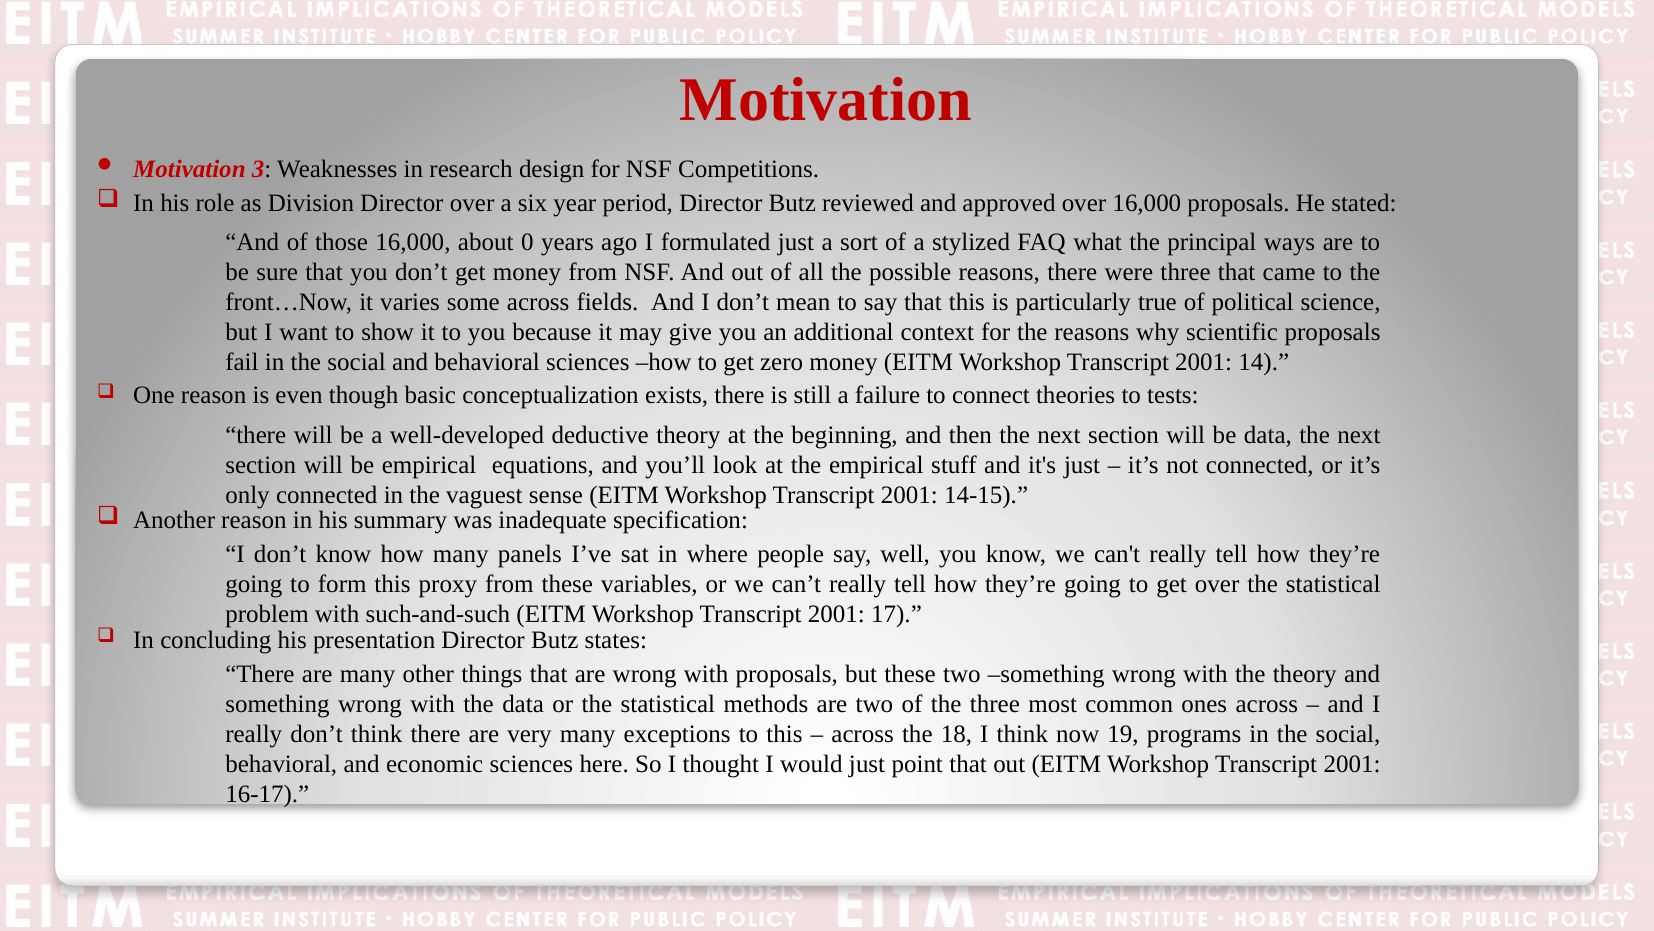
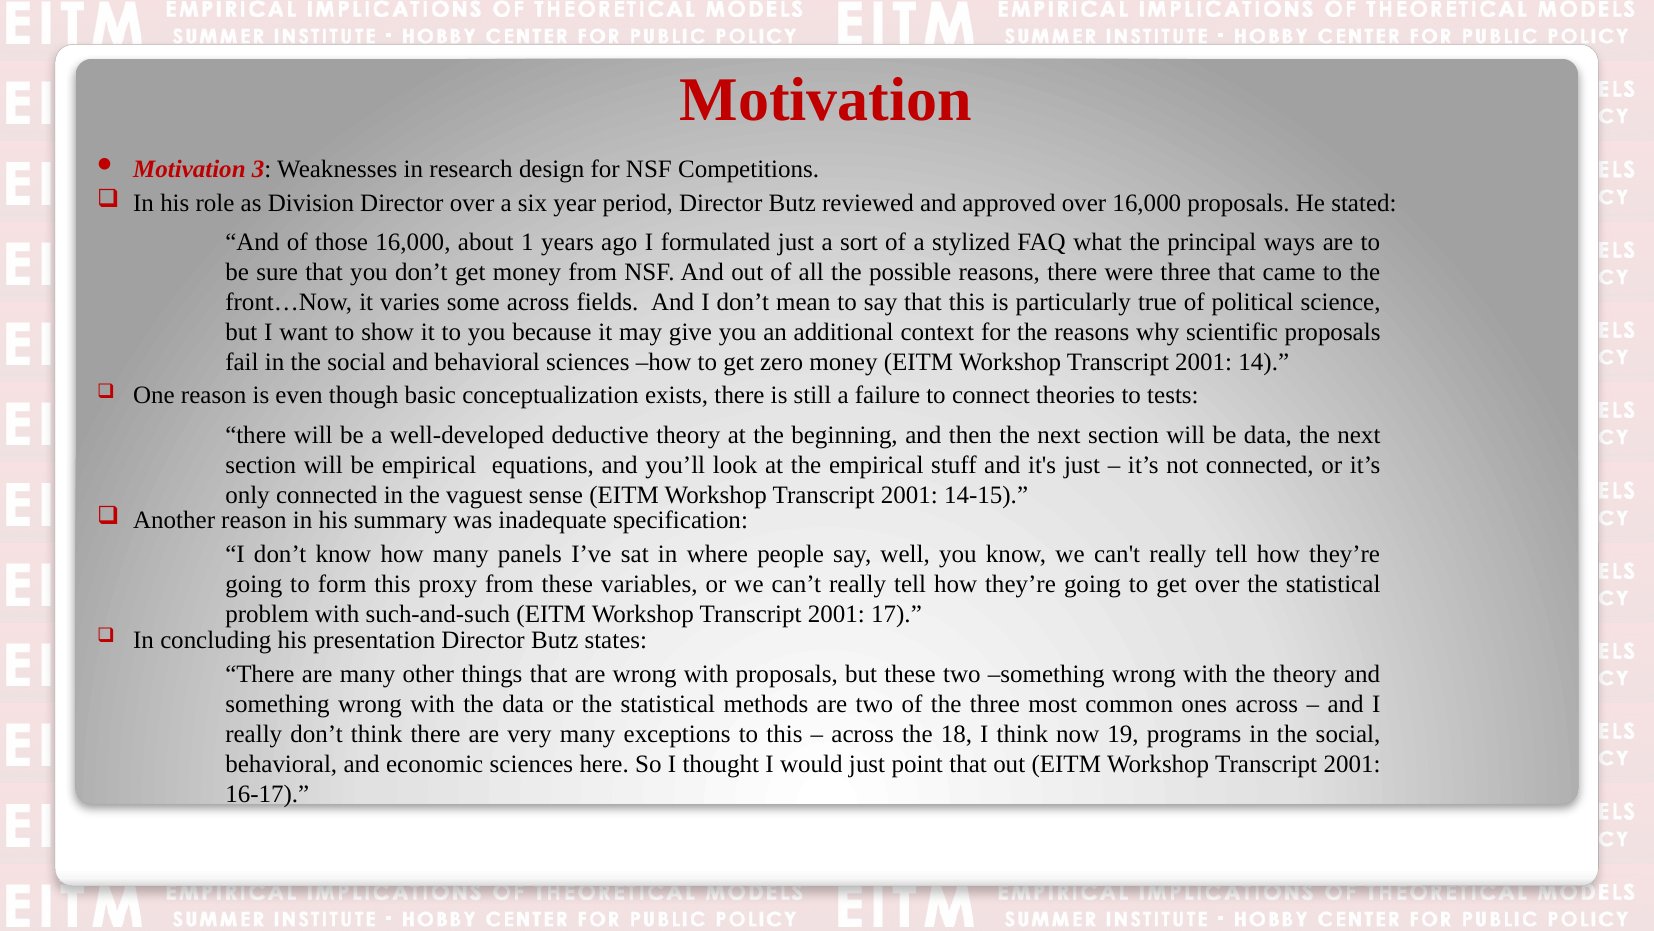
0: 0 -> 1 (527, 242)
